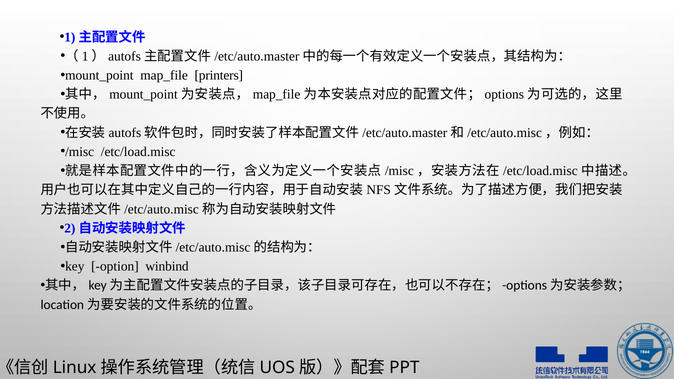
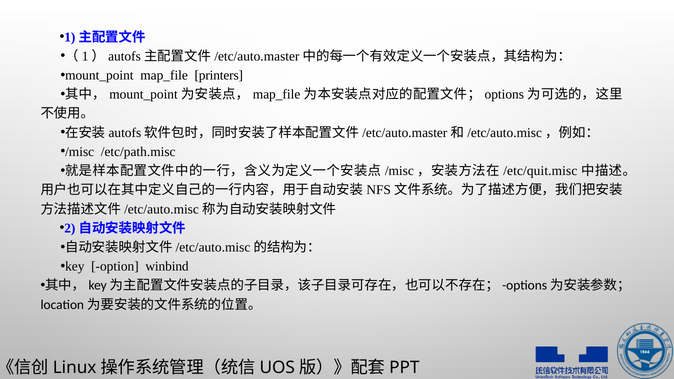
/etc/load.misc: /etc/load.misc -> /etc/path.misc (138, 152)
/etc/load.misc: /etc/load.misc -> /etc/quit.misc (540, 171)
